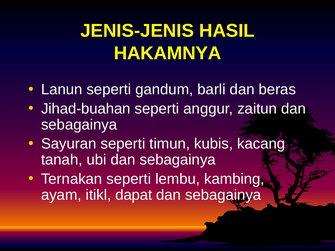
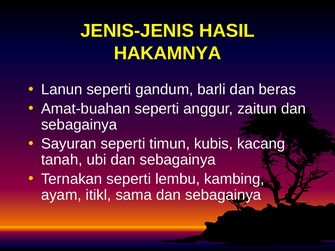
Jihad-buahan: Jihad-buahan -> Amat-buahan (86, 109)
dapat: dapat -> sama (134, 195)
